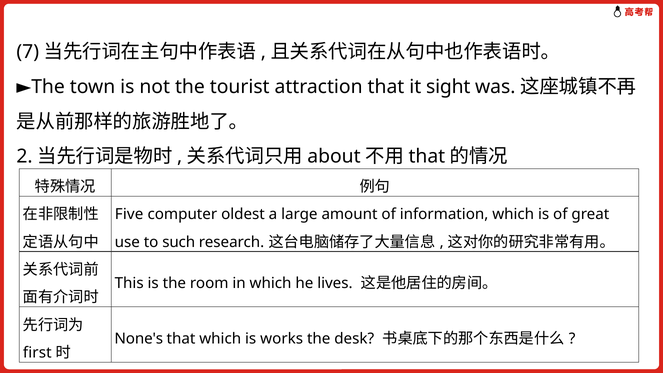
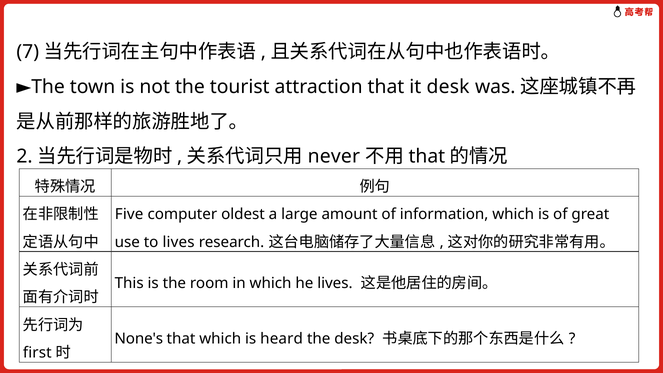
it sight: sight -> desk (448, 87)
about: about -> never (334, 157)
to such: such -> lives (179, 242)
works: works -> heard (282, 339)
